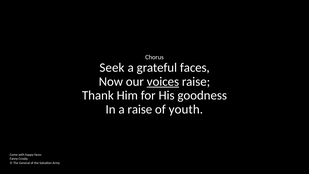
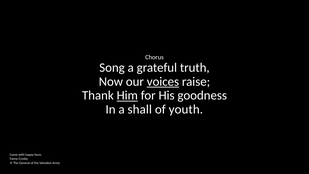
Seek: Seek -> Song (112, 68)
grateful faces: faces -> truth (195, 68)
Him underline: none -> present (127, 95)
a raise: raise -> shall (140, 109)
